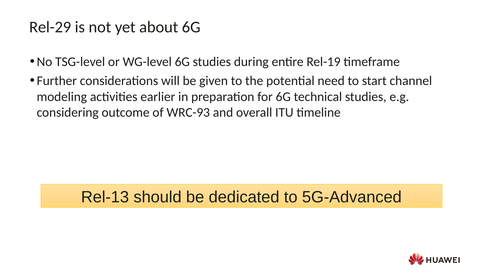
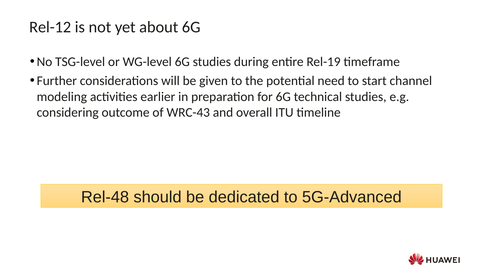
Rel-29: Rel-29 -> Rel-12 (50, 27)
WRC-93: WRC-93 -> WRC-43 (188, 113)
Rel-13: Rel-13 -> Rel-48 (105, 197)
